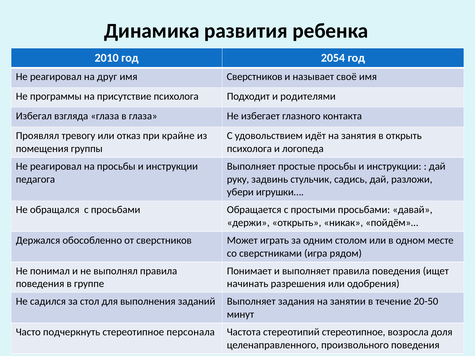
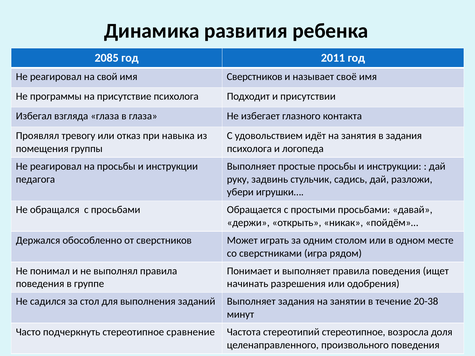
2010: 2010 -> 2085 (107, 58)
2054: 2054 -> 2011 (333, 58)
друг: друг -> свой (107, 77)
родителями: родителями -> присутствии (308, 97)
крайне: крайне -> навыка (178, 136)
в открыть: открыть -> задания (404, 136)
20-50: 20-50 -> 20-38 (426, 302)
персонала: персонала -> сравнение (191, 332)
